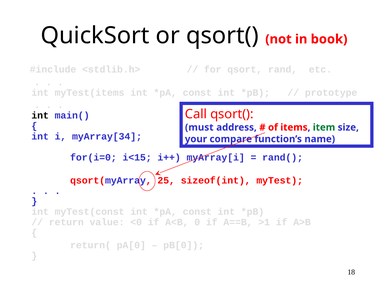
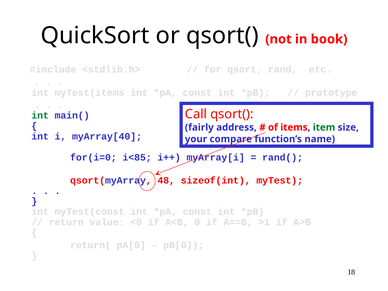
int colour: black -> green (40, 116)
must: must -> fairly (199, 127)
myArray[34: myArray[34 -> myArray[40 (107, 136)
i<15: i<15 -> i<85 (137, 157)
25: 25 -> 48 (166, 180)
